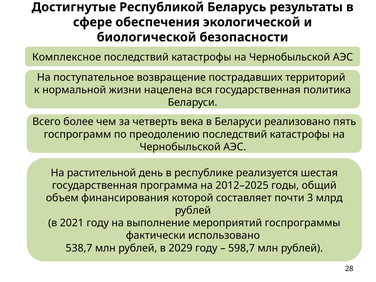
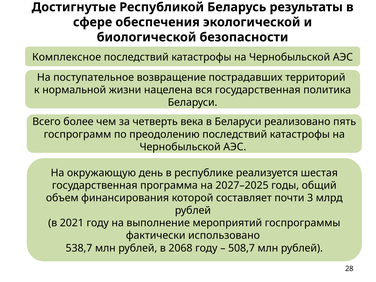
растительной: растительной -> окружающую (101, 173)
2012–2025: 2012–2025 -> 2027–2025 (242, 185)
2029: 2029 -> 2068 (181, 248)
598,7: 598,7 -> 508,7 (241, 248)
